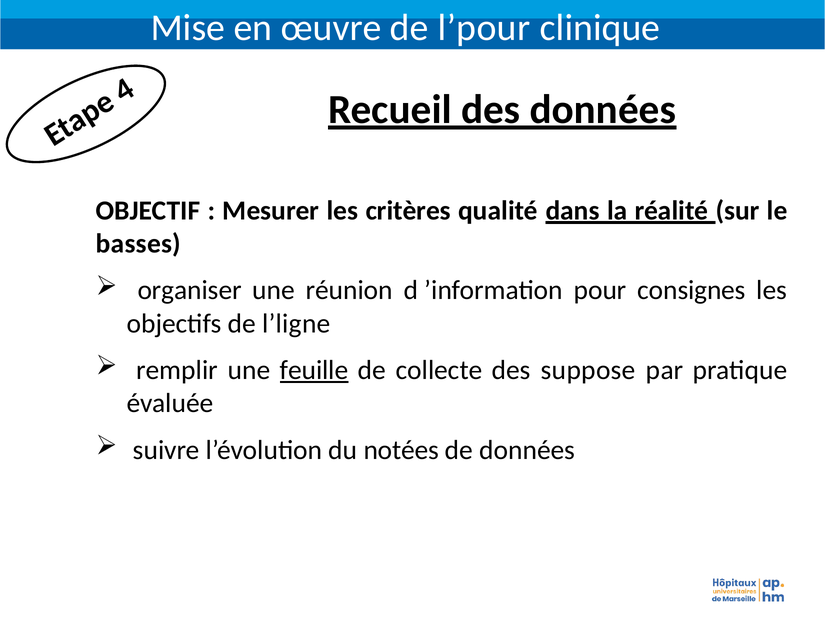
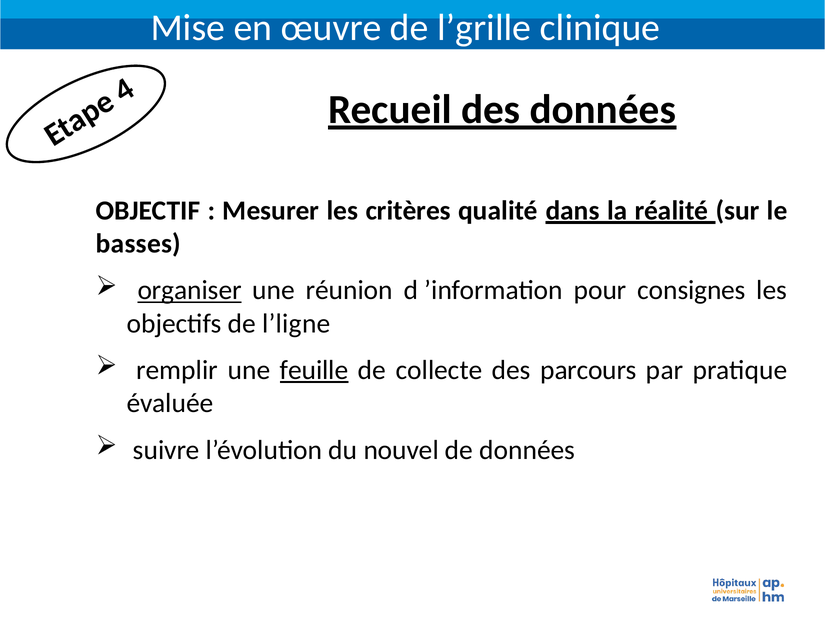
l’pour: l’pour -> l’grille (484, 28)
organiser underline: none -> present (190, 290)
suppose: suppose -> parcours (588, 370)
notées: notées -> nouvel (401, 450)
